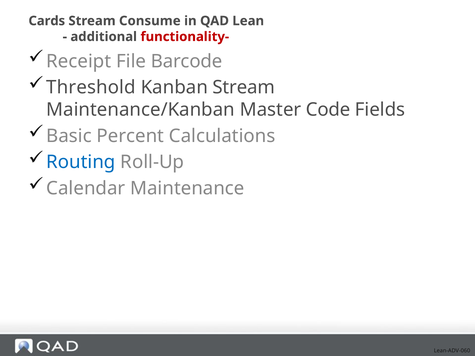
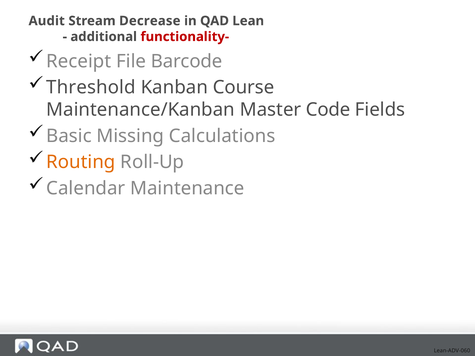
Cards: Cards -> Audit (47, 21)
Consume: Consume -> Decrease (150, 21)
Kanban Stream: Stream -> Course (244, 87)
Percent: Percent -> Missing (130, 136)
Routing colour: blue -> orange (81, 162)
